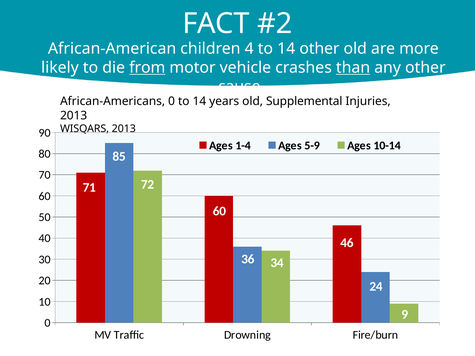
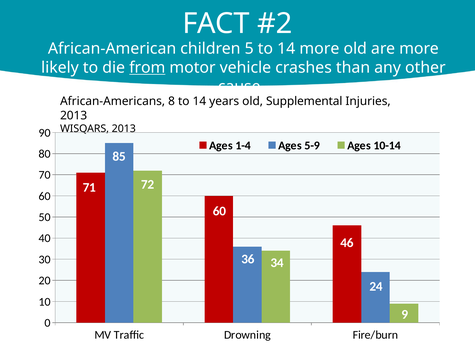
4: 4 -> 5 (249, 49)
14 other: other -> more (319, 49)
than underline: present -> none (353, 68)
African-Americans 0: 0 -> 8 (172, 101)
